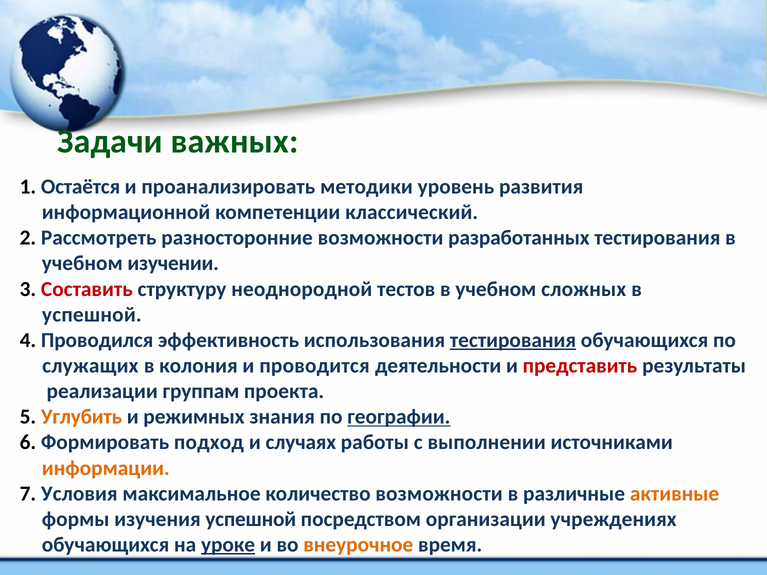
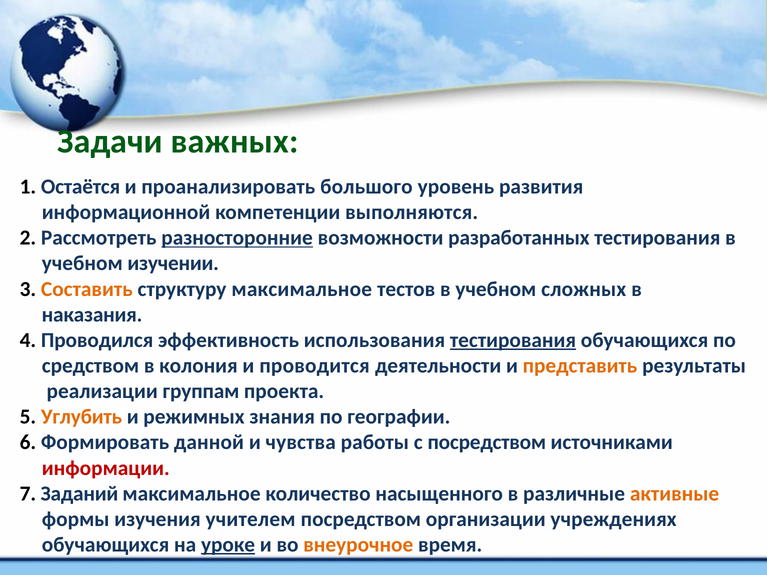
методики: методики -> большого (366, 187)
классический: классический -> выполняются (412, 212)
разносторонние underline: none -> present (237, 238)
Составить colour: red -> orange (87, 289)
структуру неоднородной: неоднородной -> максимальное (302, 289)
успешной: успешной -> наказания (92, 315)
служащих: служащих -> средством (90, 366)
представить colour: red -> orange (580, 366)
географии underline: present -> none (399, 417)
подход: подход -> данной (209, 443)
случаях: случаях -> чувства (301, 443)
с выполнении: выполнении -> посредством (487, 443)
информации colour: orange -> red (106, 468)
Условия: Условия -> Заданий (79, 494)
количество возможности: возможности -> насыщенного (439, 494)
изучения успешной: успешной -> учителем (251, 519)
